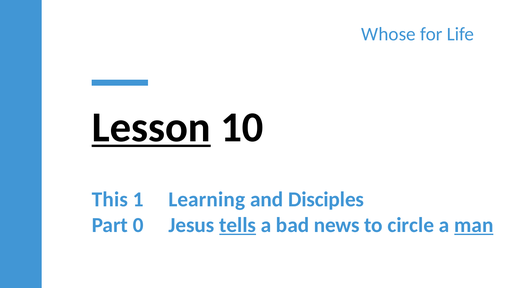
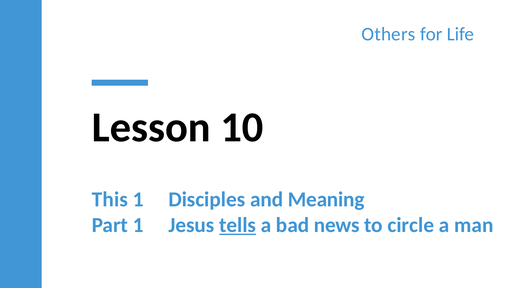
Whose: Whose -> Others (388, 34)
Lesson underline: present -> none (151, 127)
Learning: Learning -> Disciples (207, 199)
Disciples: Disciples -> Meaning (326, 199)
Part 0: 0 -> 1 (138, 225)
man underline: present -> none (474, 225)
